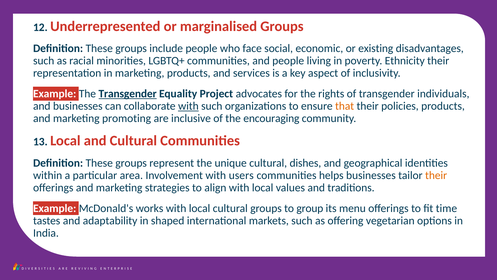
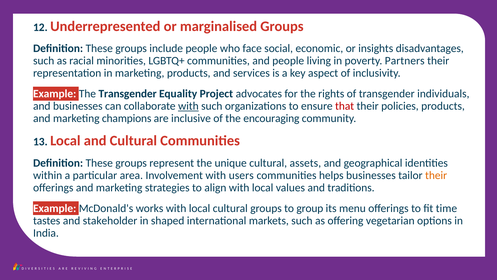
existing: existing -> insights (376, 48)
Ethnicity: Ethnicity -> Partners (405, 61)
Transgender underline: present -> none (128, 94)
that colour: orange -> red (345, 106)
promoting: promoting -> champions (127, 118)
dishes: dishes -> assets (305, 163)
adaptability: adaptability -> stakeholder (110, 220)
